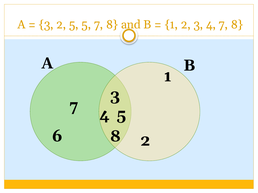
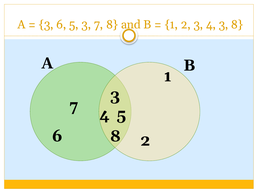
2: 2 -> 6 (61, 25)
5 5: 5 -> 3 (86, 25)
3 4 7: 7 -> 3 (223, 25)
